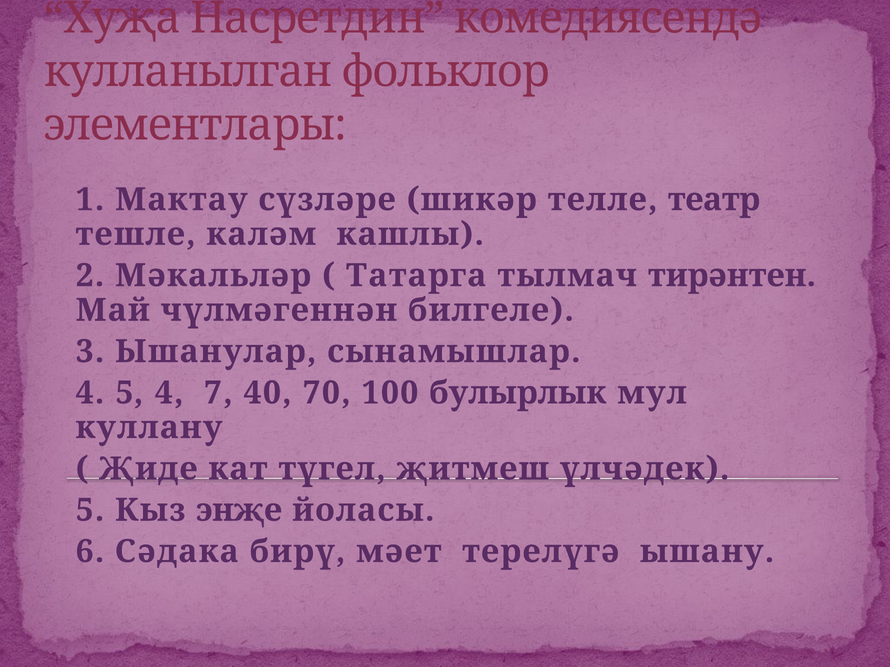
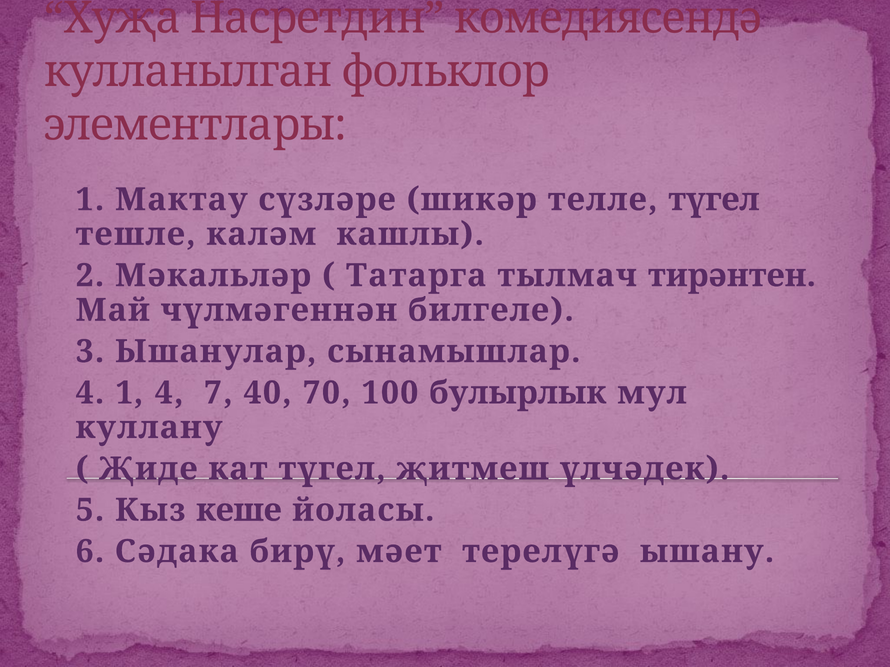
телле театр: театр -> түгел (714, 200)
4 5: 5 -> 1 (129, 393)
энҗе: энҗе -> кеше (239, 511)
